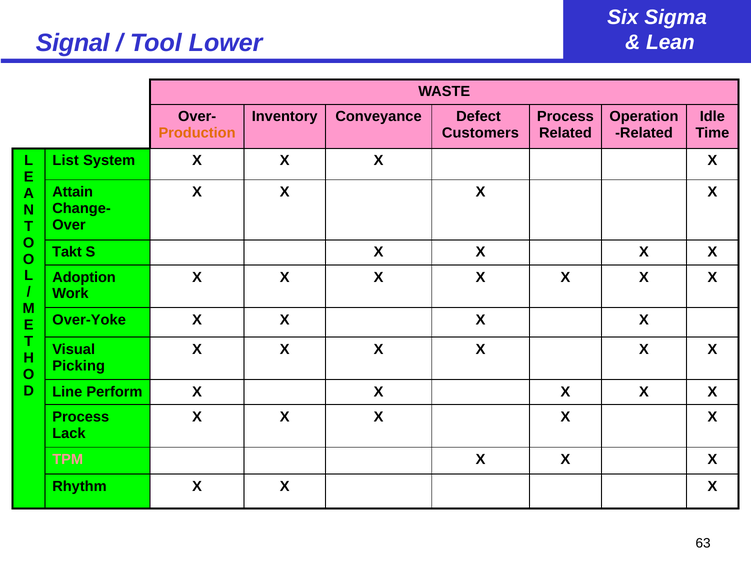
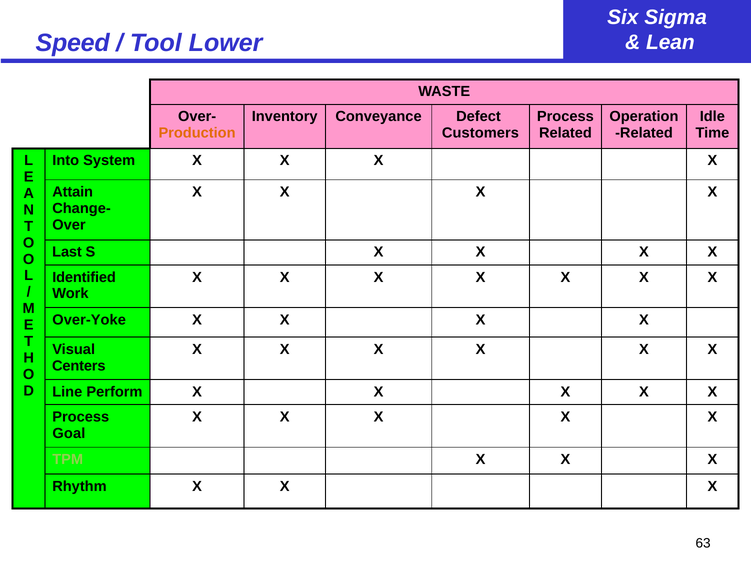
Signal: Signal -> Speed (73, 43)
List: List -> Into (66, 160)
Takt: Takt -> Last (67, 252)
Adoption: Adoption -> Identified (84, 277)
Picking: Picking -> Centers (79, 365)
Lack: Lack -> Goal (69, 433)
TPM colour: pink -> light green (68, 459)
